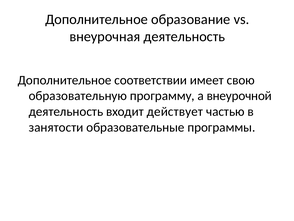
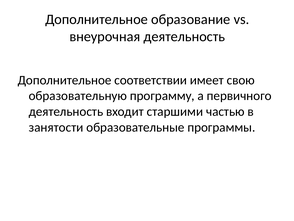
внеурочной: внеурочной -> первичного (239, 96)
действует: действует -> старшими (175, 111)
